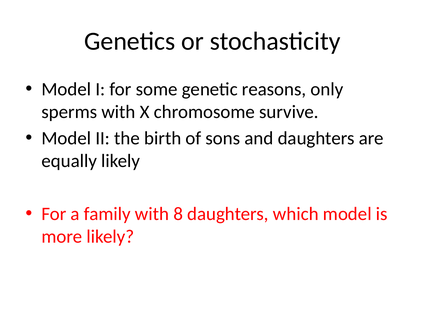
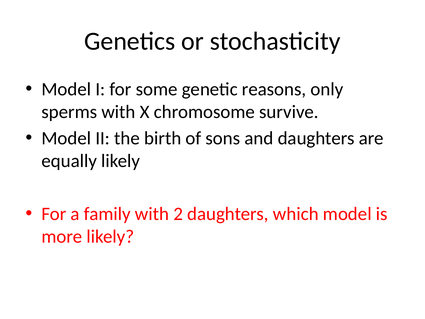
8: 8 -> 2 (178, 214)
